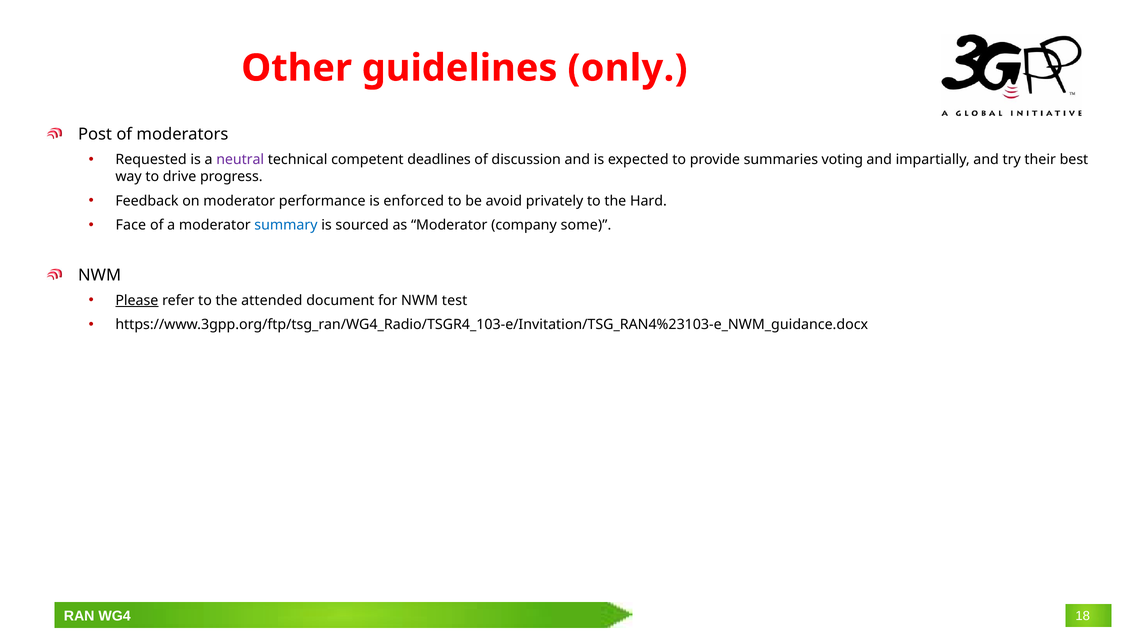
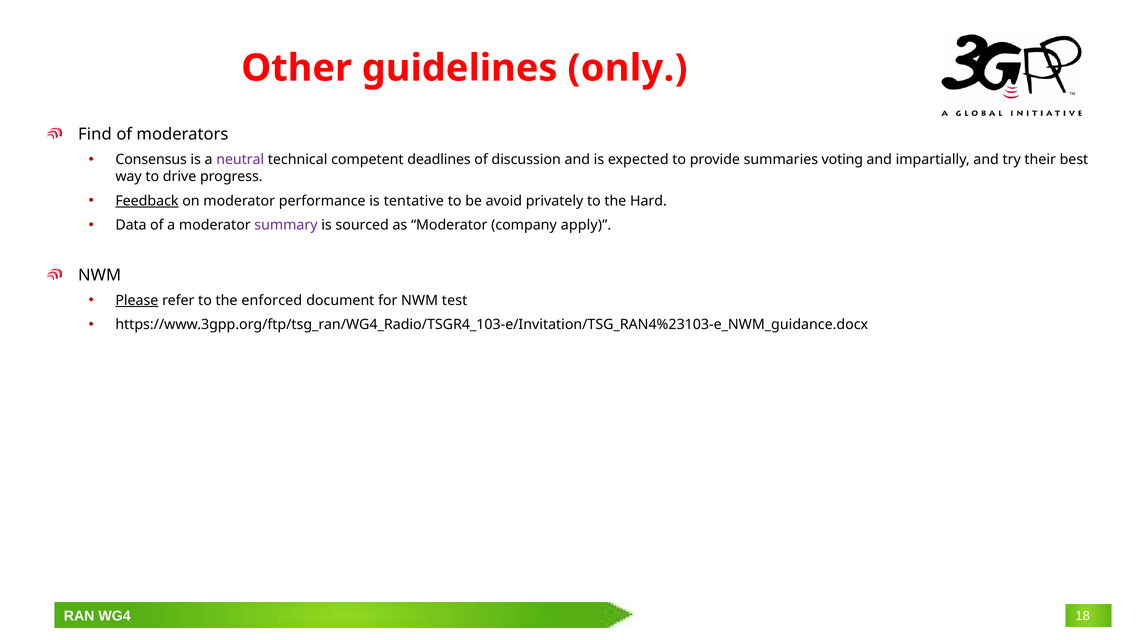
Post: Post -> Find (95, 134)
Requested: Requested -> Consensus (151, 160)
Feedback underline: none -> present (147, 201)
enforced: enforced -> tentative (414, 201)
Face: Face -> Data (131, 225)
summary colour: blue -> purple (286, 225)
some: some -> apply (586, 225)
attended: attended -> enforced (272, 301)
